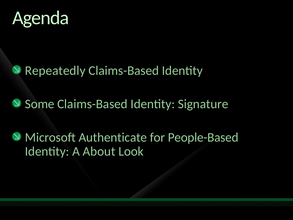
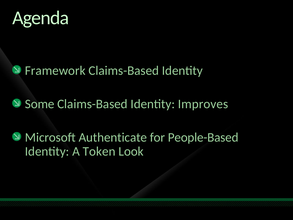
Repeatedly: Repeatedly -> Framework (55, 70)
Signature: Signature -> Improves (203, 104)
About: About -> Token (99, 151)
